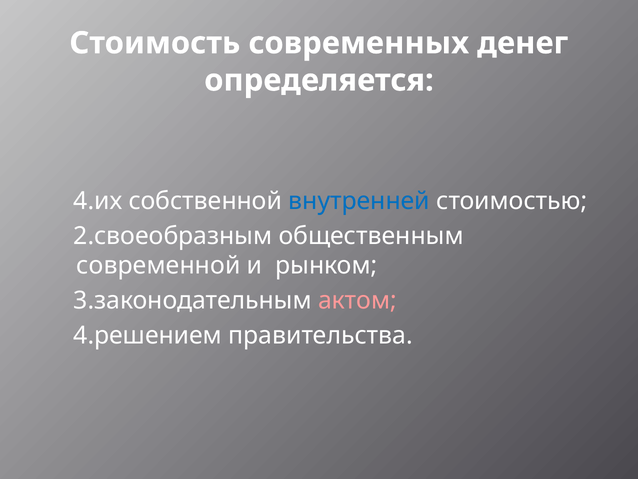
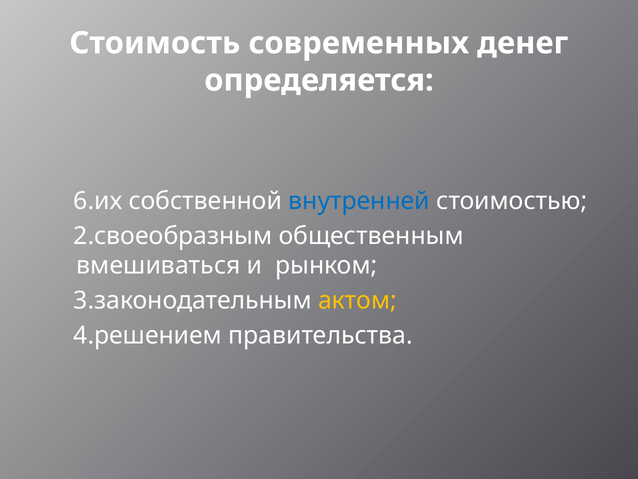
4.их: 4.их -> 6.их (98, 201)
современной: современной -> вмешиваться (159, 265)
актом colour: pink -> yellow (357, 300)
